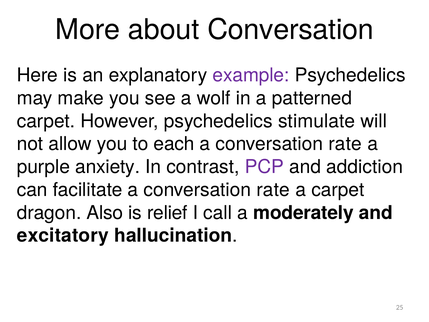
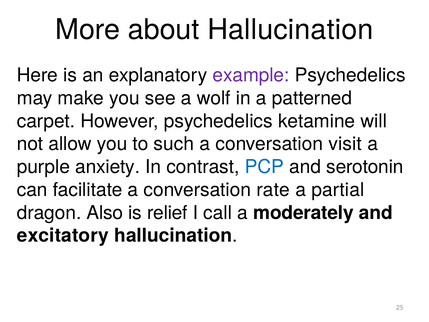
about Conversation: Conversation -> Hallucination (290, 30)
stimulate: stimulate -> ketamine (317, 121)
each: each -> such (174, 144)
rate: rate -> visit (345, 144)
PCP colour: purple -> blue (264, 167)
addiction: addiction -> serotonin (365, 167)
a carpet: carpet -> partial (338, 190)
